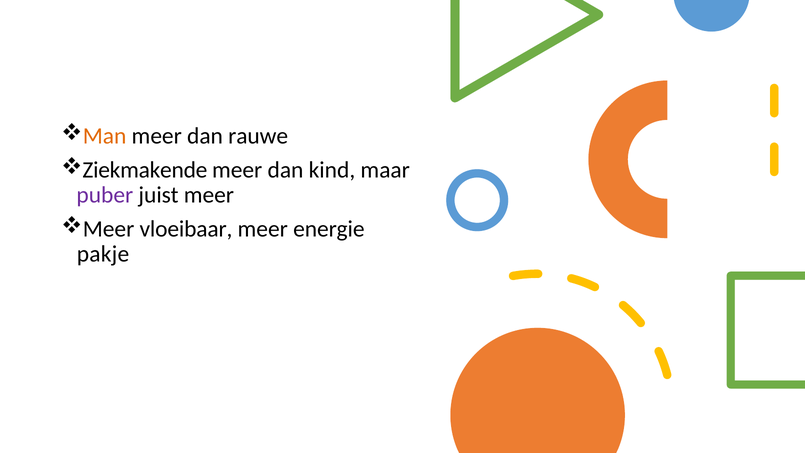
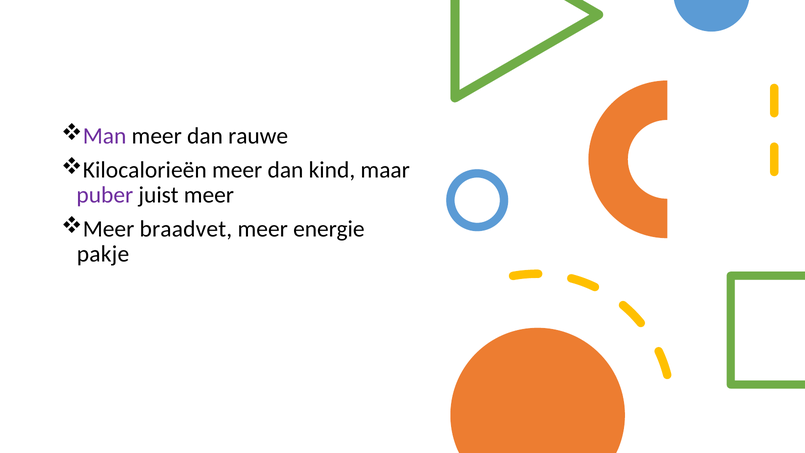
Man colour: orange -> purple (105, 136)
Ziekmakende: Ziekmakende -> Kilocalorieën (145, 170)
vloeibaar: vloeibaar -> braadvet (186, 229)
